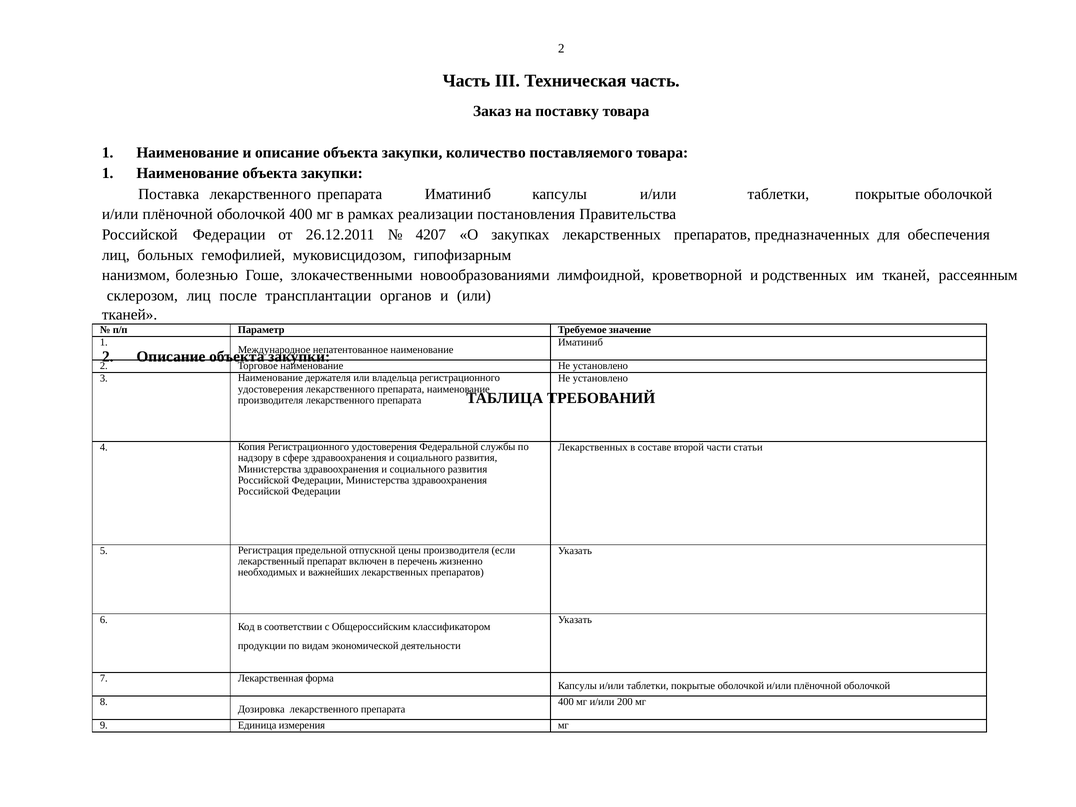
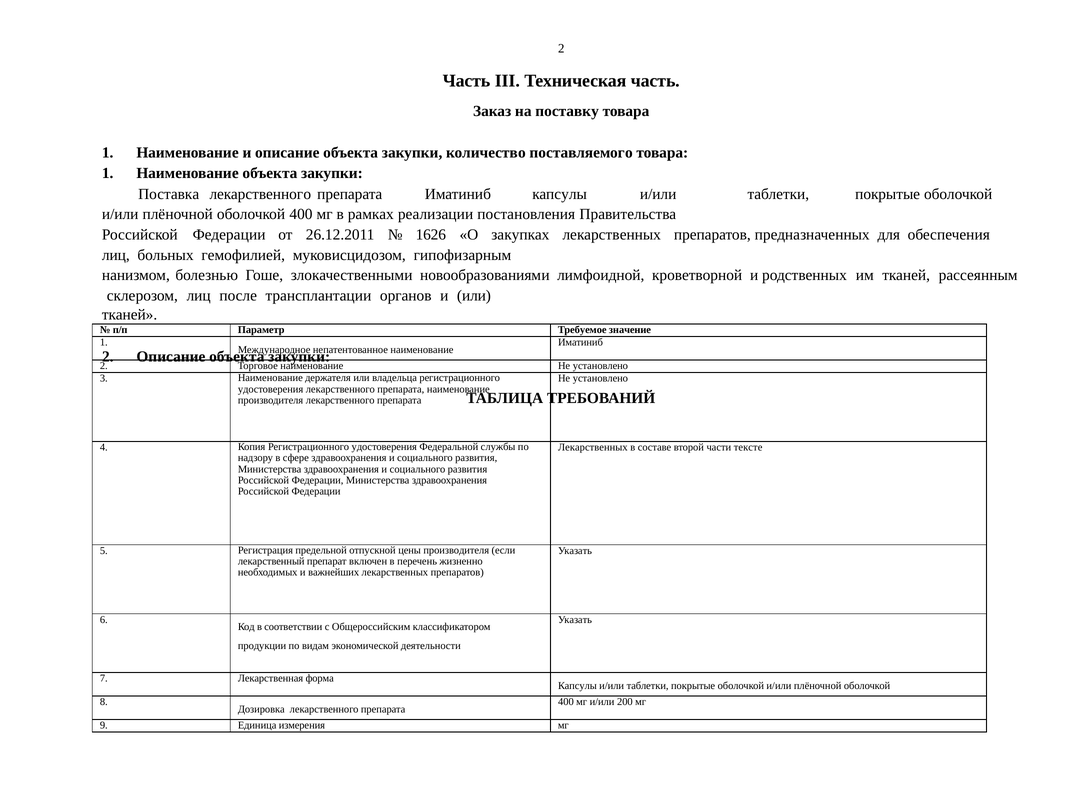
4207: 4207 -> 1626 (431, 235)
статьи: статьи -> тексте (748, 447)
